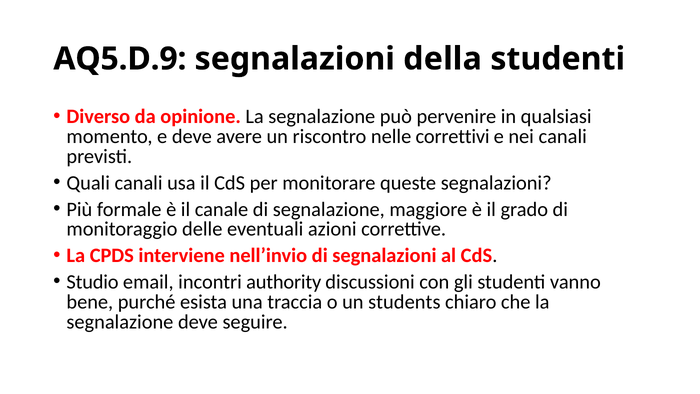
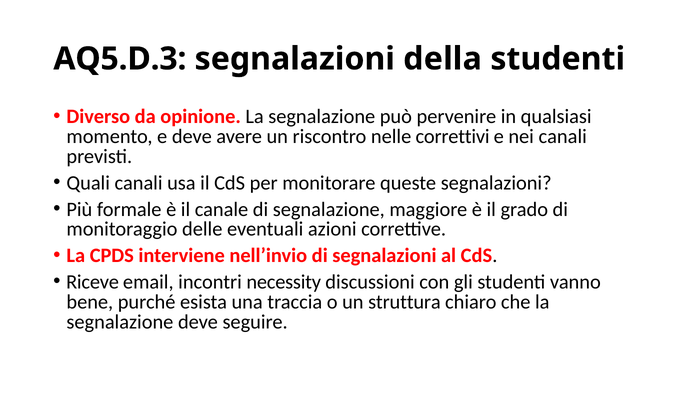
AQ5.D.9: AQ5.D.9 -> AQ5.D.3 (120, 59)
Studio: Studio -> Riceve (93, 282)
authority: authority -> necessity (284, 282)
students: students -> struttura (404, 302)
